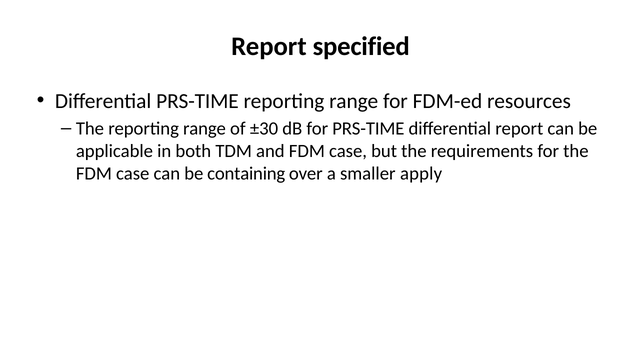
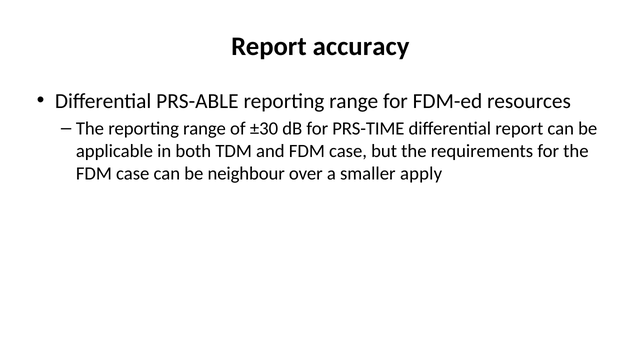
specified: specified -> accuracy (361, 46)
Differential PRS-TIME: PRS-TIME -> PRS-ABLE (197, 101)
containing: containing -> neighbour (246, 173)
